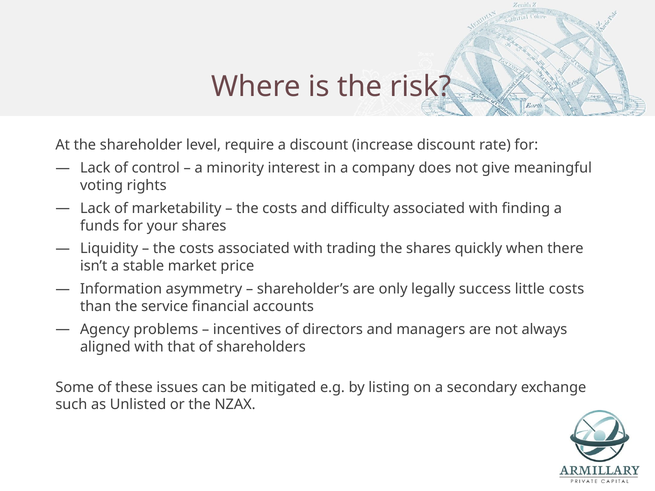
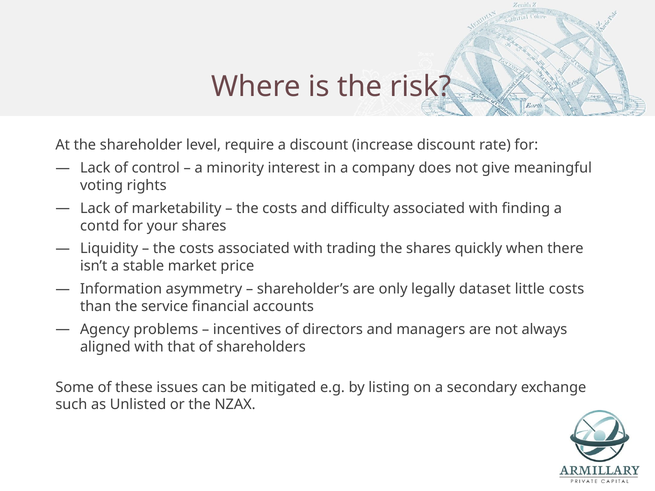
funds: funds -> contd (100, 226)
success: success -> dataset (485, 289)
